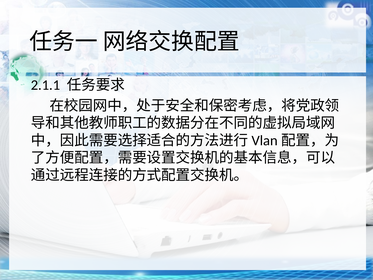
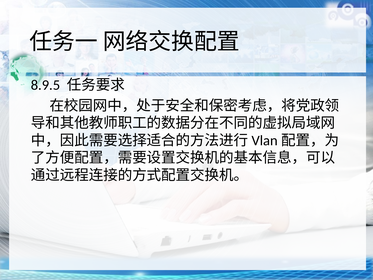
2.1.1: 2.1.1 -> 8.9.5 (46, 85)
